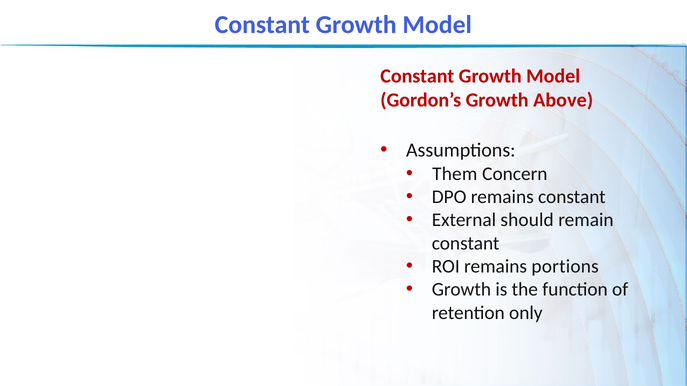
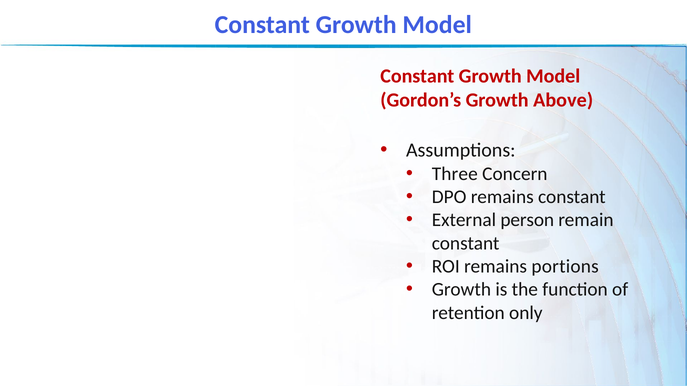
Them: Them -> Three (455, 174)
should: should -> person (527, 220)
